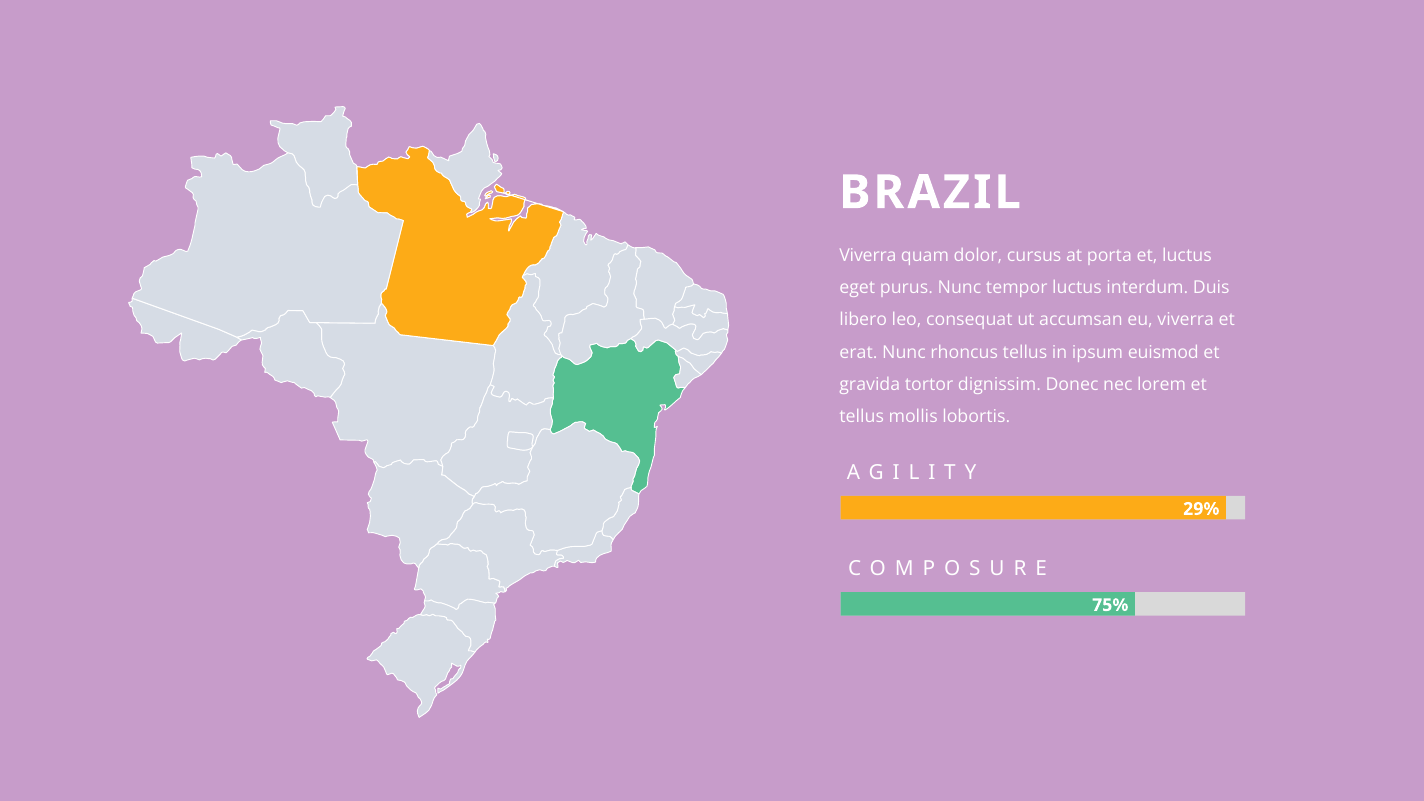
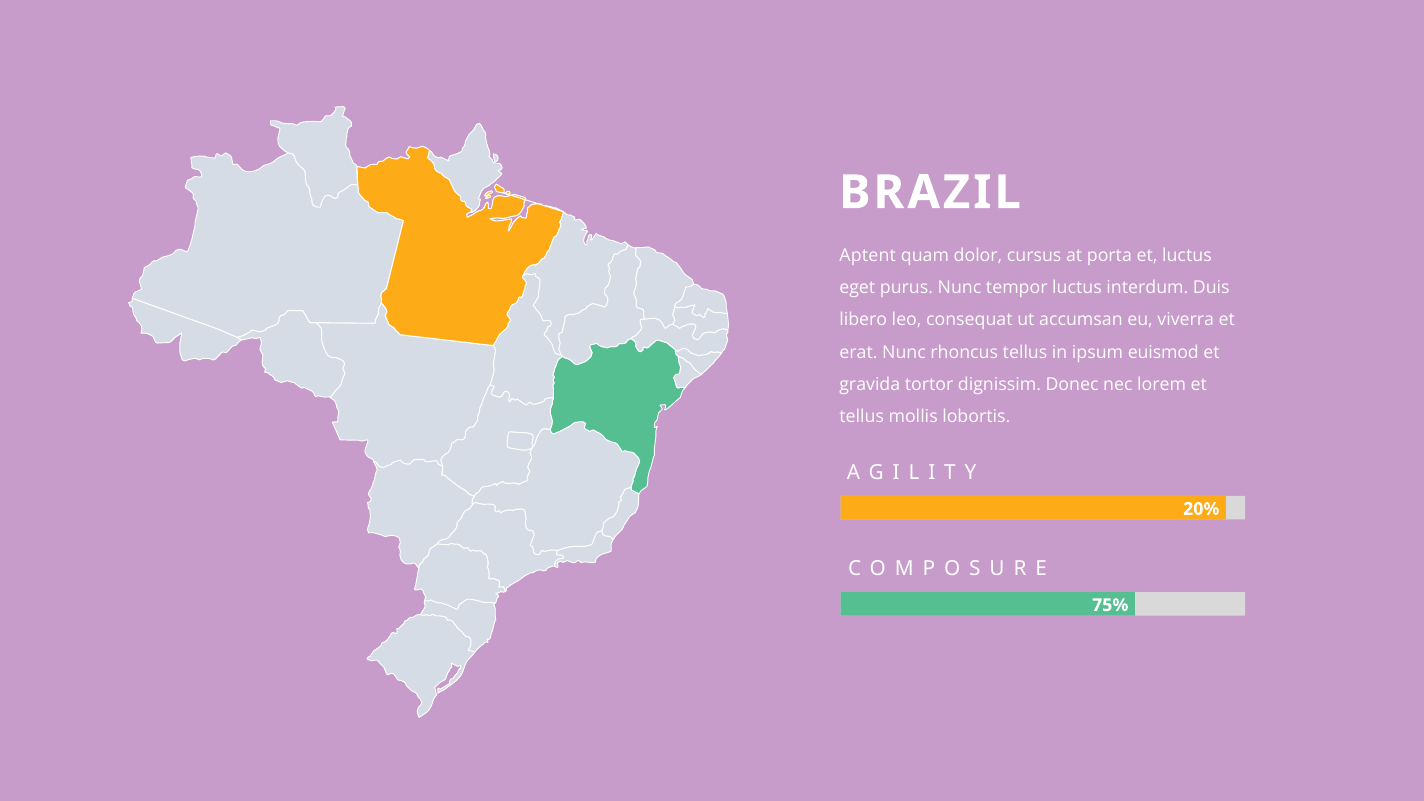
Viverra: Viverra -> Aptent (868, 256)
29%: 29% -> 20% (1201, 509)
